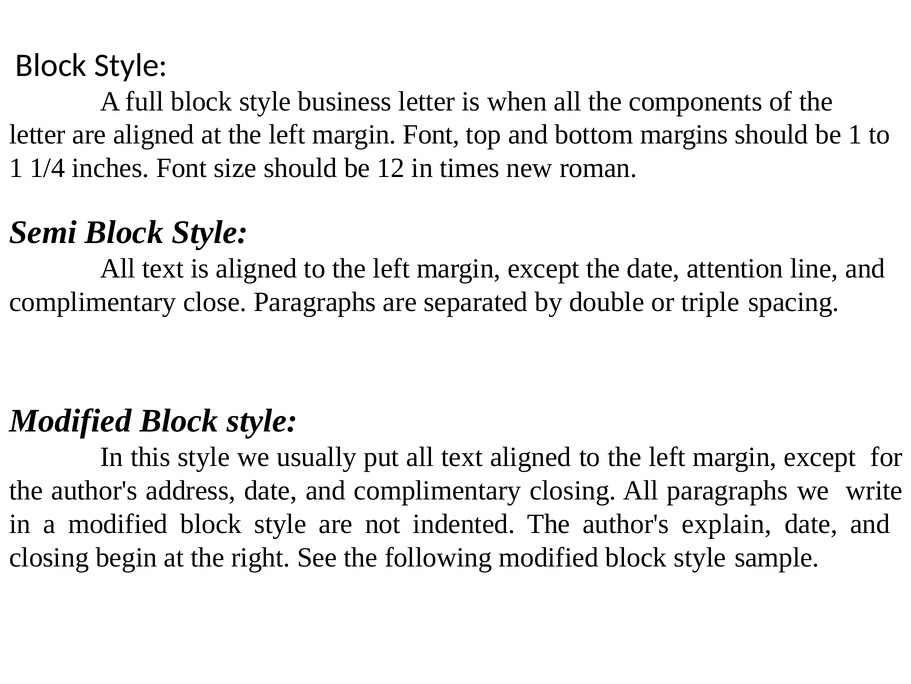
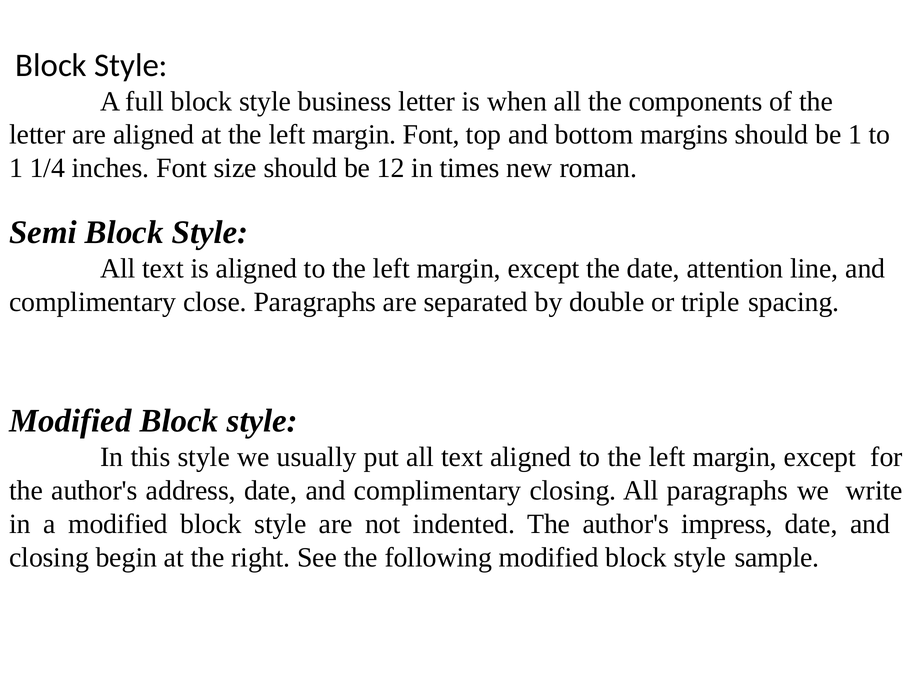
explain: explain -> impress (727, 524)
